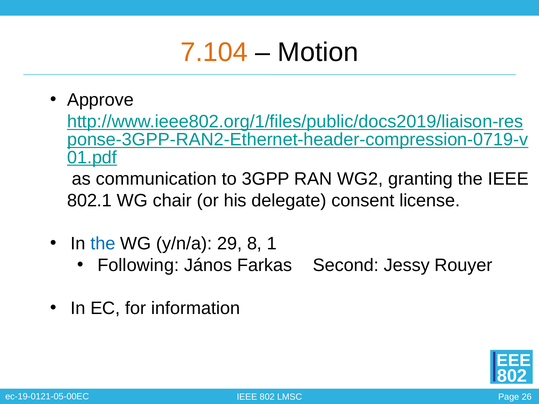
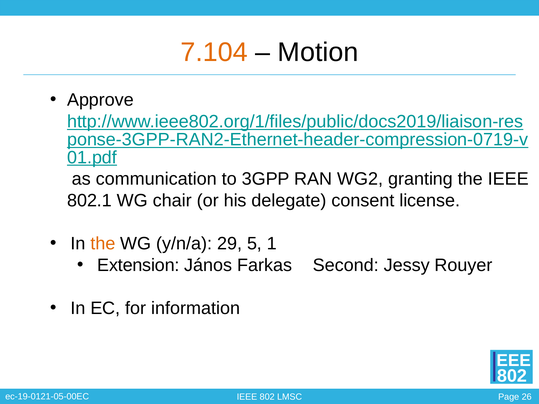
the colour: blue -> orange (103, 244)
8: 8 -> 5 (254, 244)
Following: Following -> Extension (138, 265)
